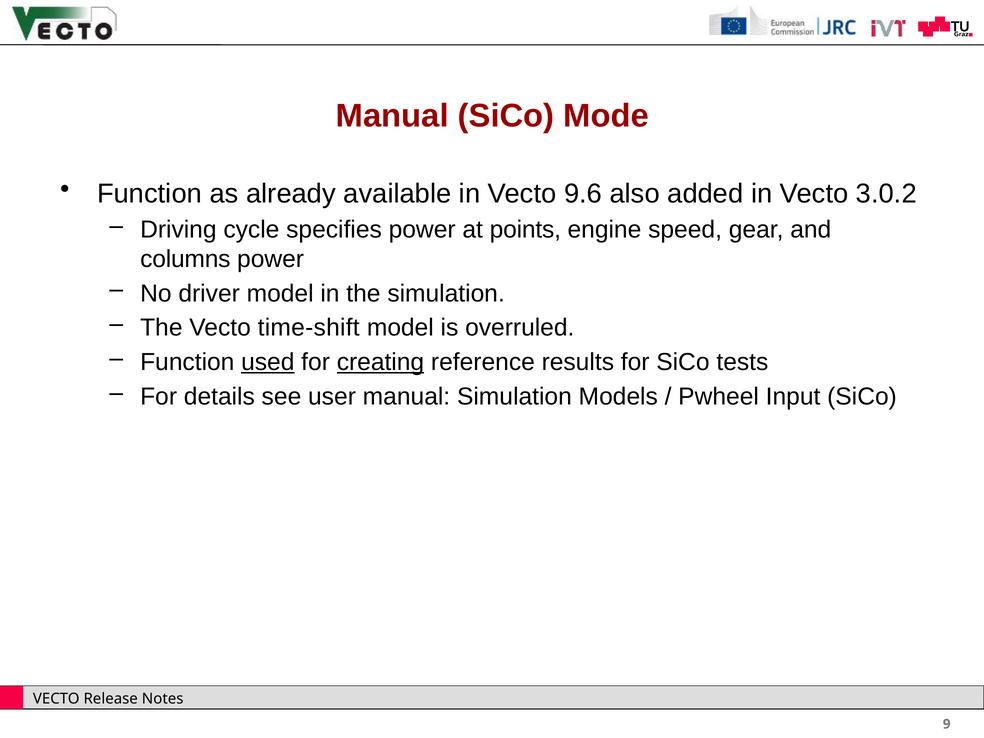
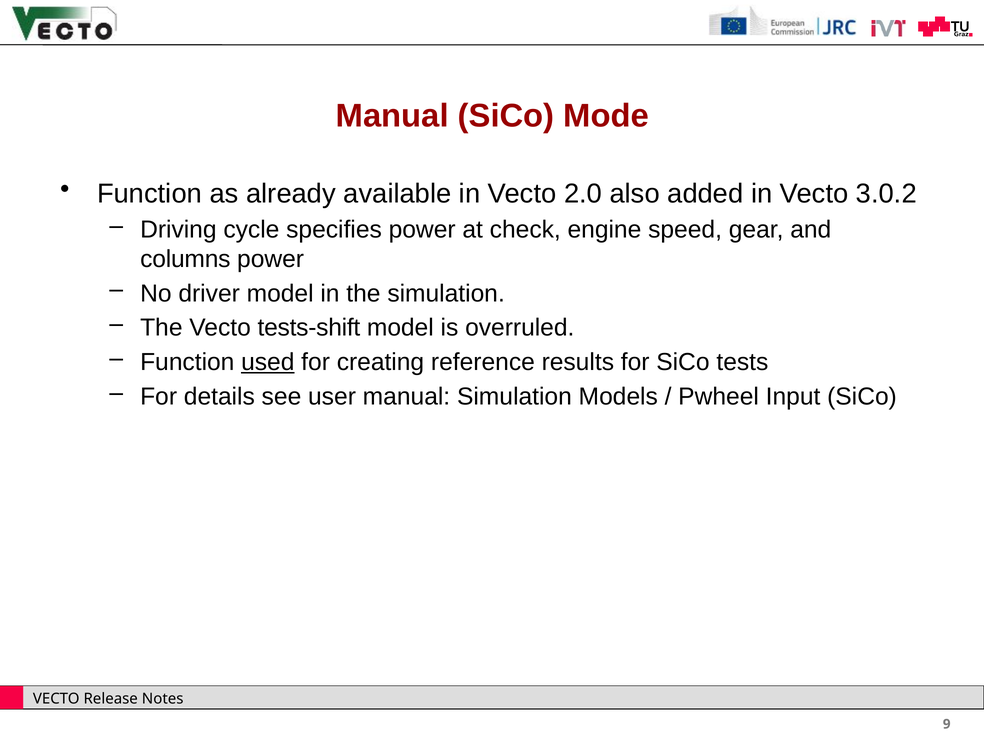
9.6: 9.6 -> 2.0 (583, 194)
points: points -> check (525, 229)
time-shift: time-shift -> tests-shift (309, 328)
creating underline: present -> none (380, 362)
